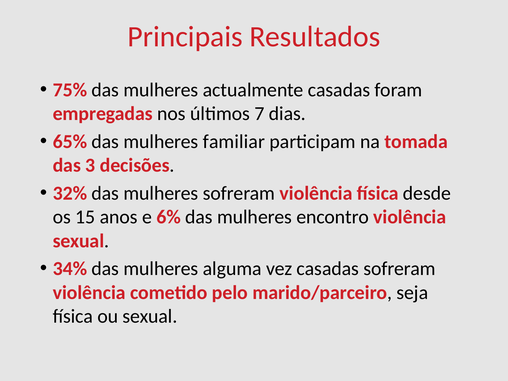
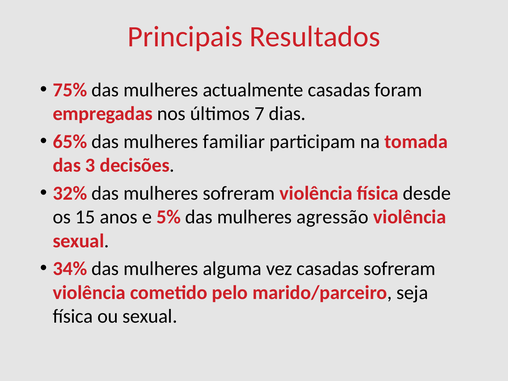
6%: 6% -> 5% (169, 217)
encontro: encontro -> agressão (333, 217)
